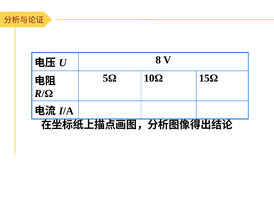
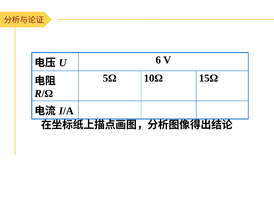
8: 8 -> 6 (158, 60)
